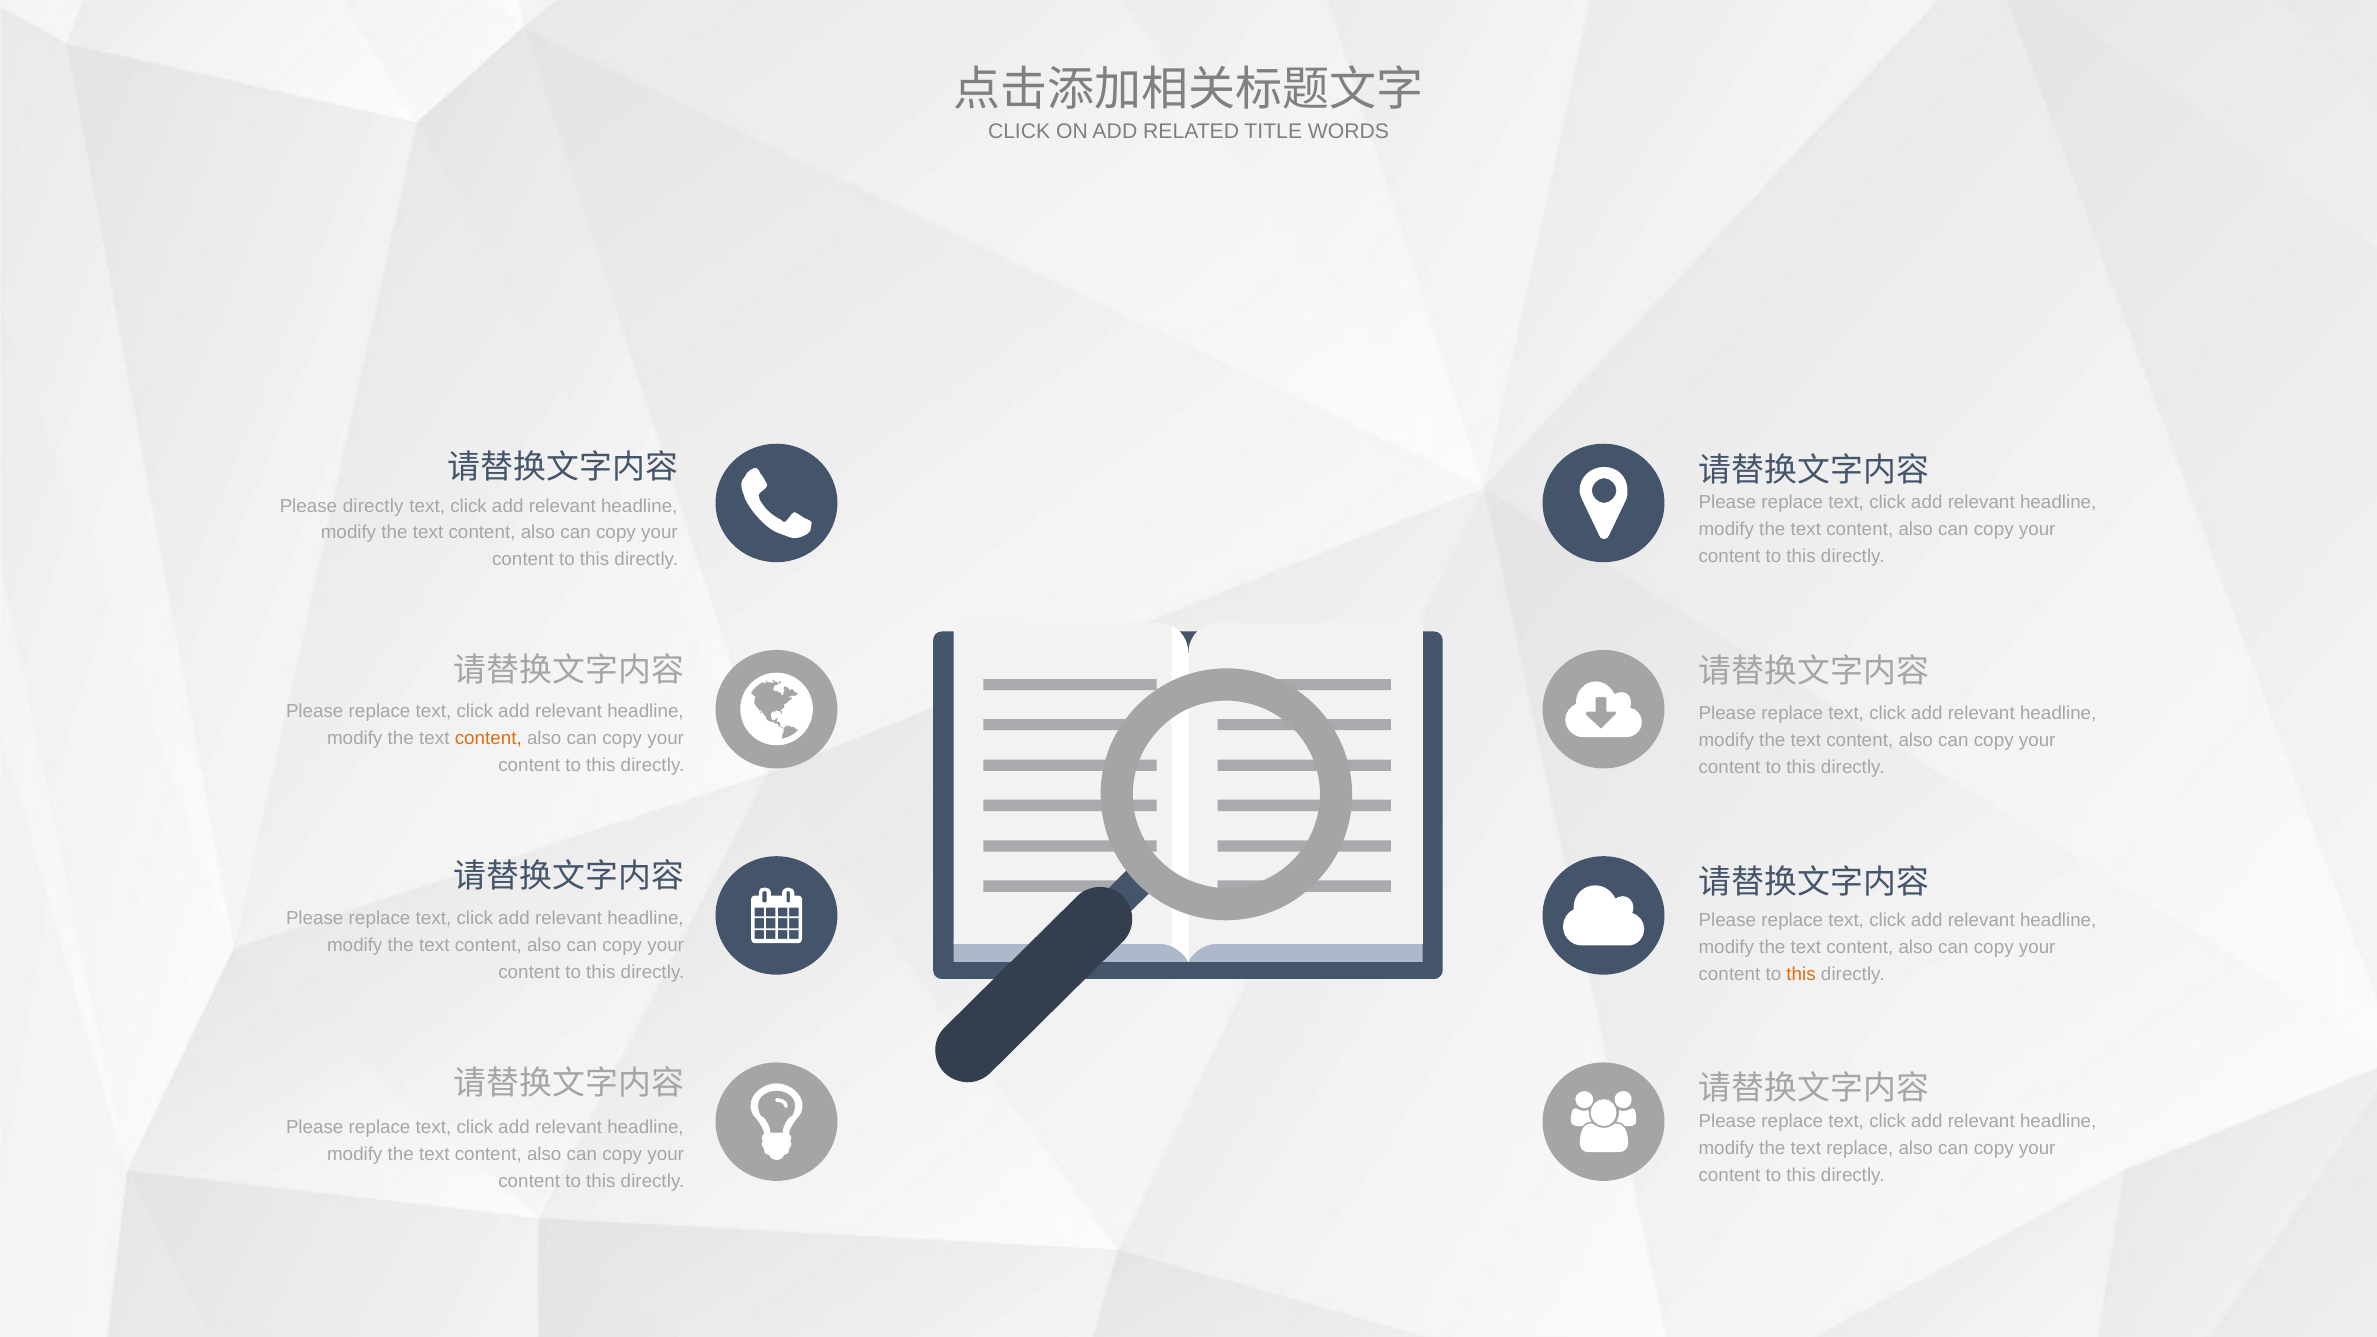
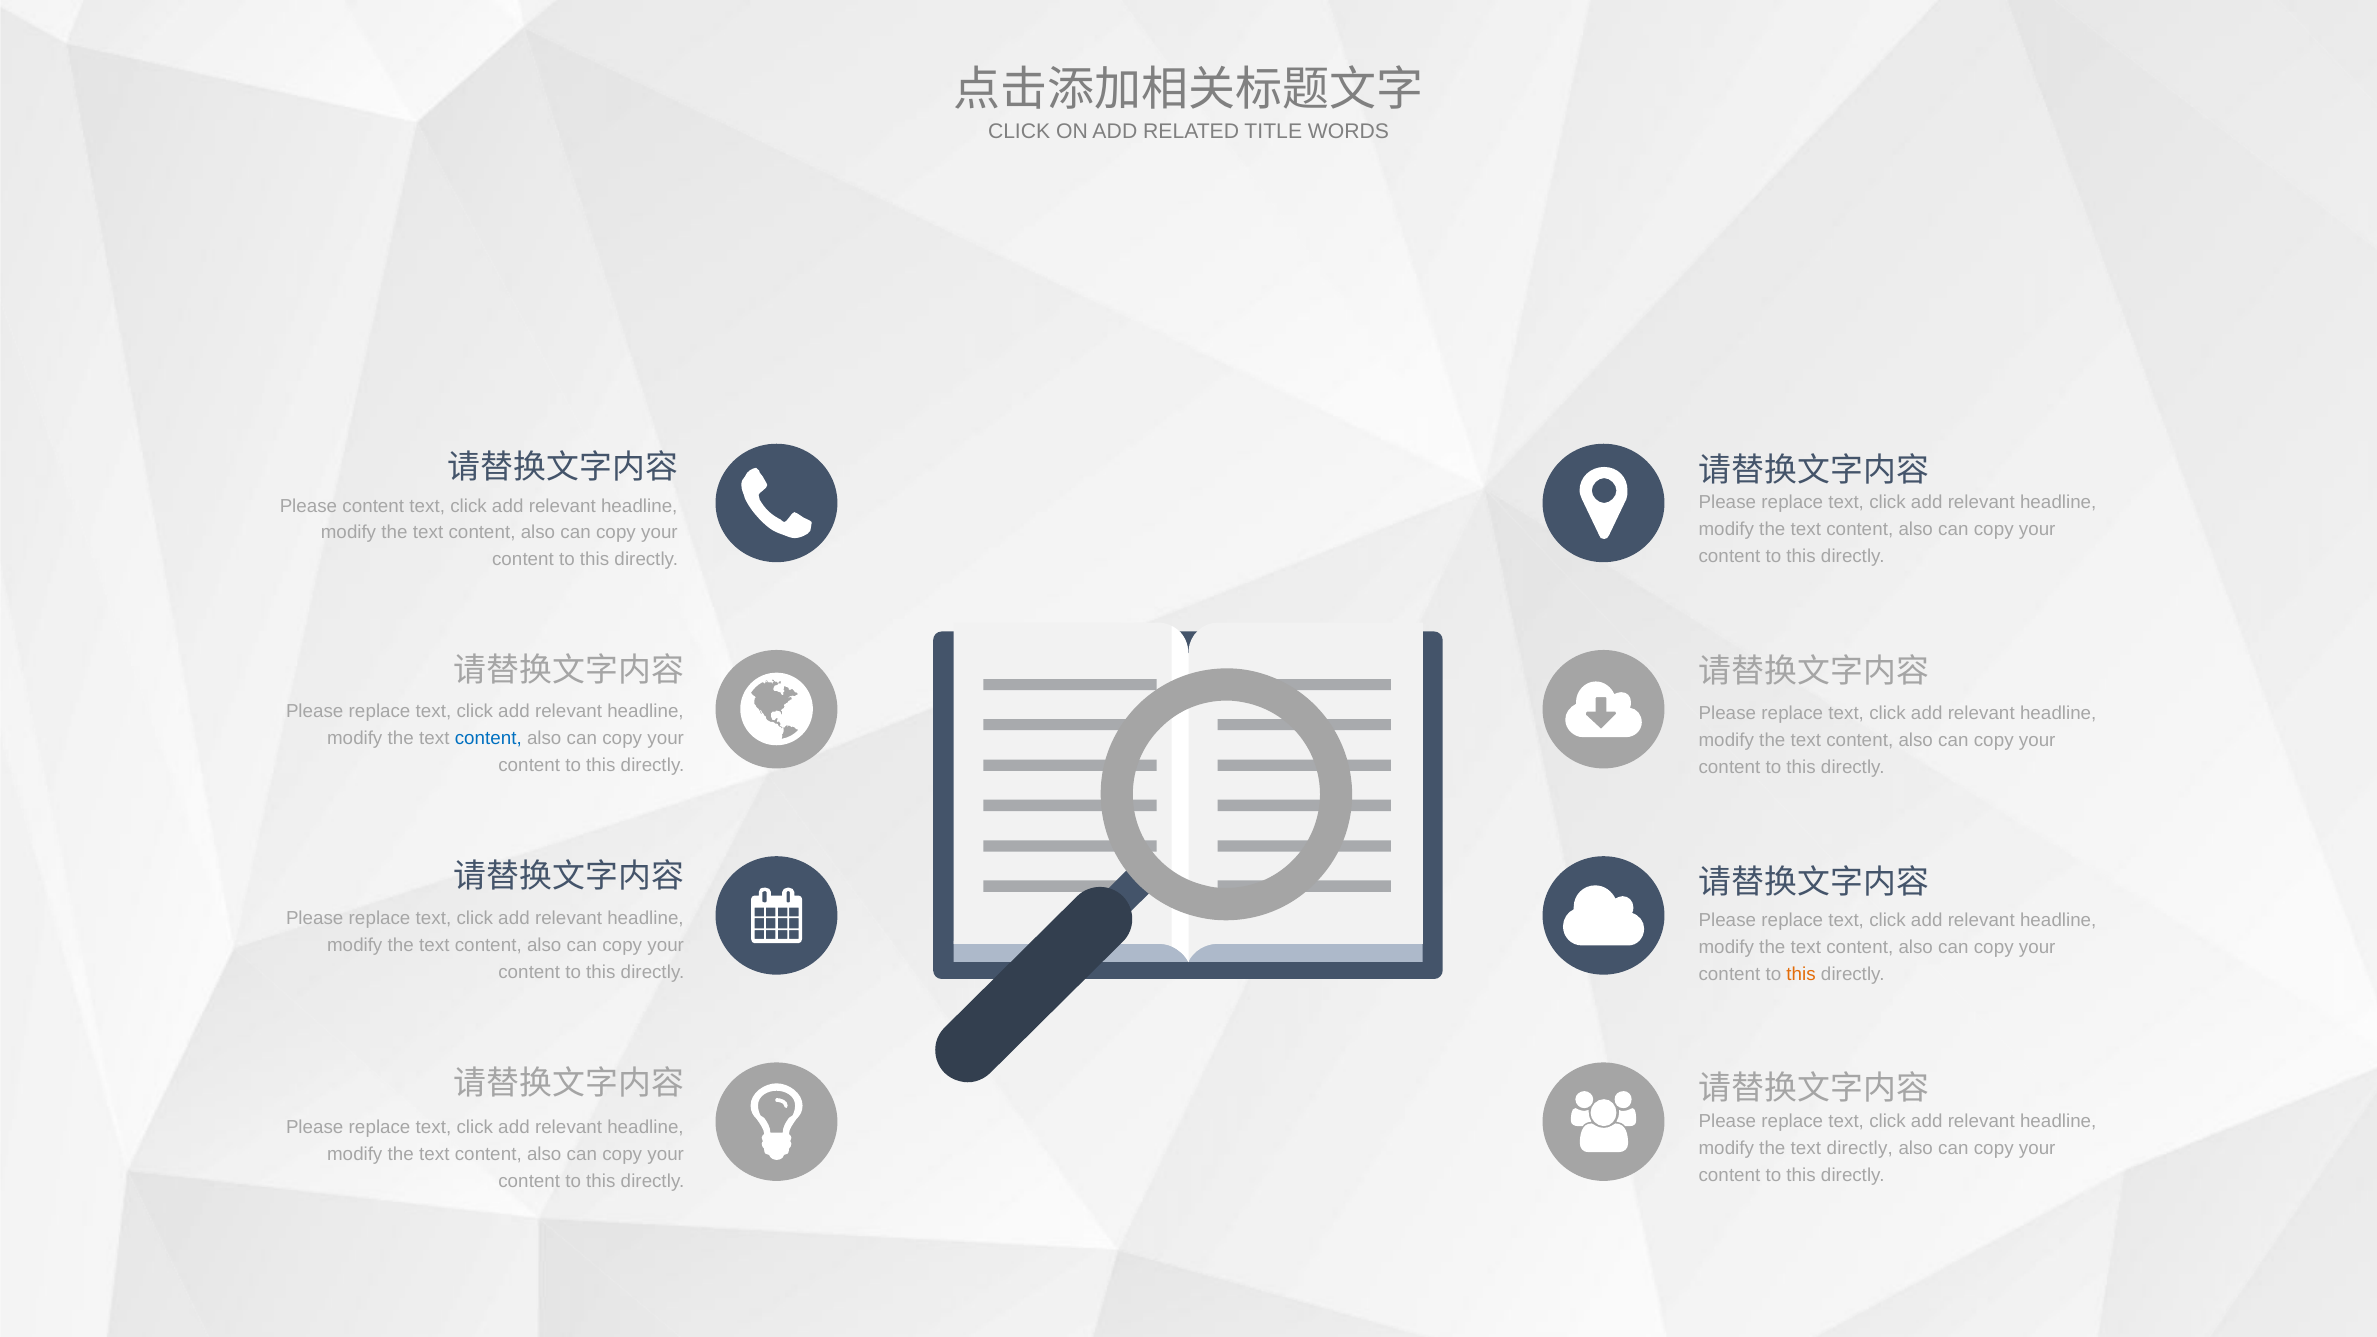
Please directly: directly -> content (373, 506)
content colour: orange -> blue (488, 738)
text replace: replace -> directly (1860, 1148)
